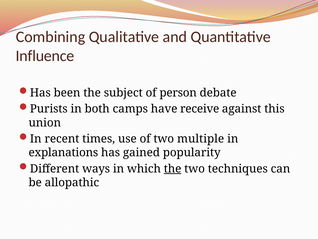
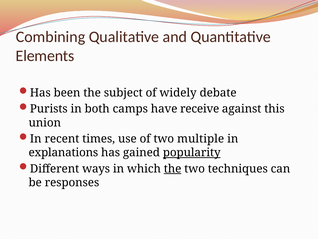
Influence: Influence -> Elements (45, 56)
person: person -> widely (178, 93)
popularity underline: none -> present (192, 152)
allopathic: allopathic -> responses (72, 182)
